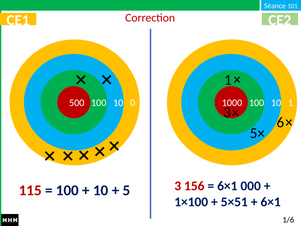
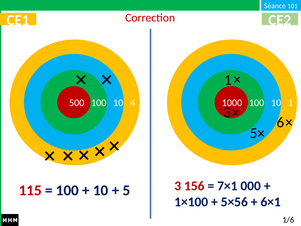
0: 0 -> 4 (133, 103)
6×1: 6×1 -> 7×1 (227, 186)
5×51: 5×51 -> 5×56 (234, 202)
